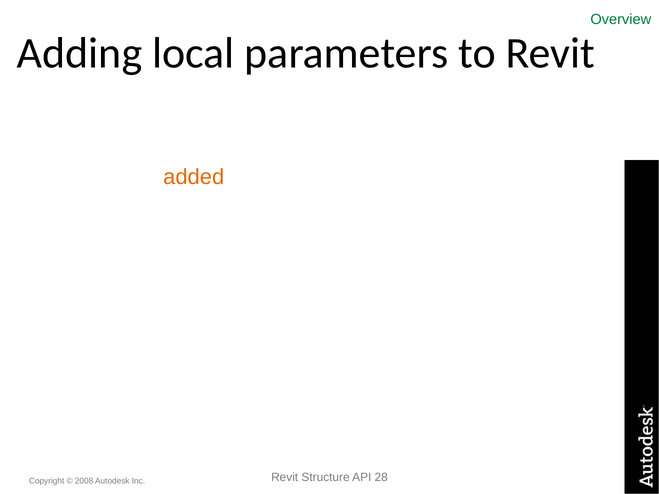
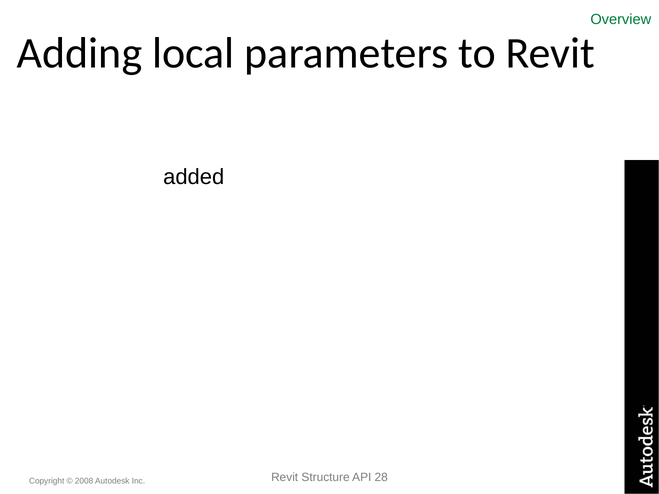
added colour: orange -> black (194, 177)
